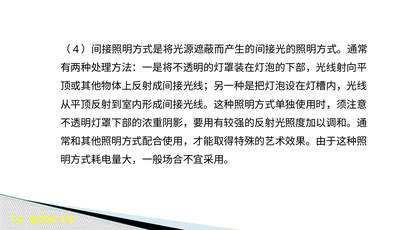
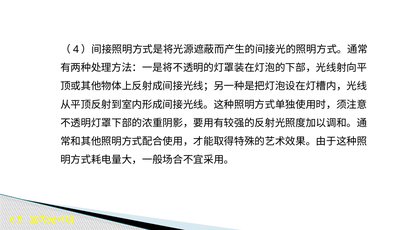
1.4: 1.4 -> 6.8 (16, 220)
